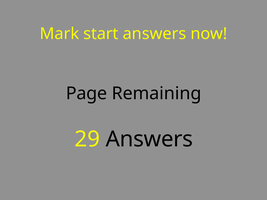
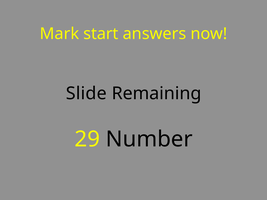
Page: Page -> Slide (86, 94)
29 Answers: Answers -> Number (149, 139)
